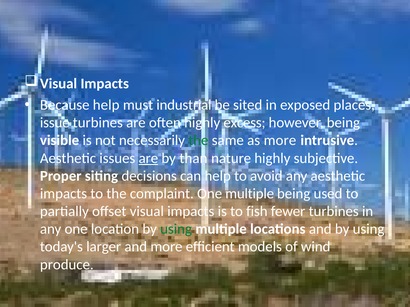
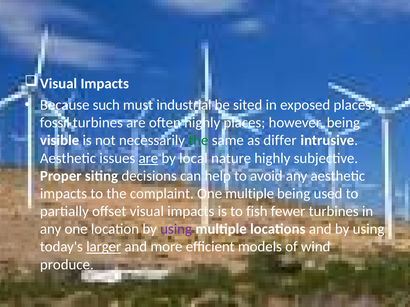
Because help: help -> such (106, 105)
issue: issue -> fossil (55, 123)
highly excess: excess -> places (244, 123)
as more: more -> differ (280, 141)
than: than -> local (193, 158)
using colour: green -> purple (176, 229)
larger underline: none -> present (104, 247)
